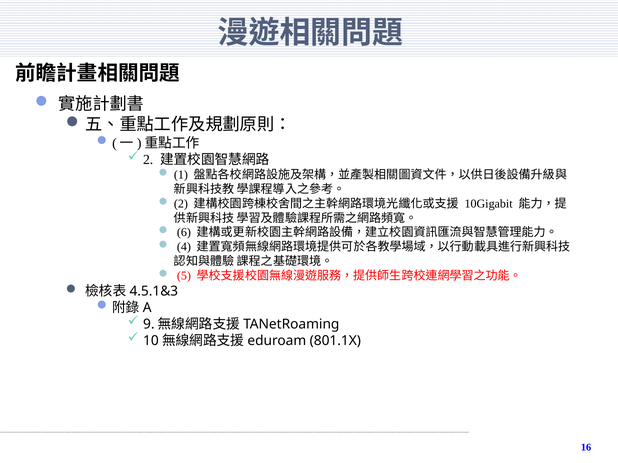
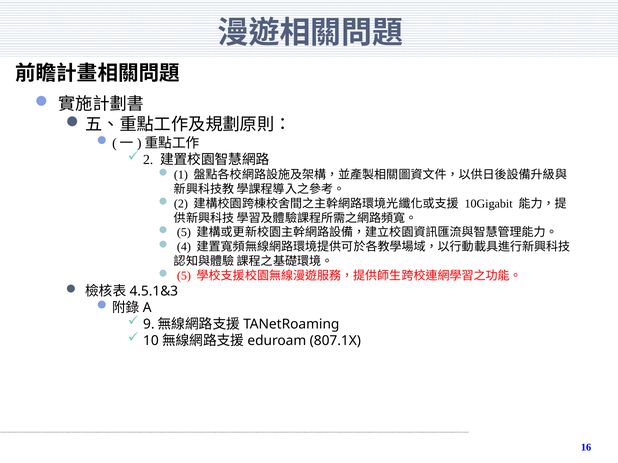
6: 6 -> 5 (184, 233)
801.1X: 801.1X -> 807.1X (335, 341)
